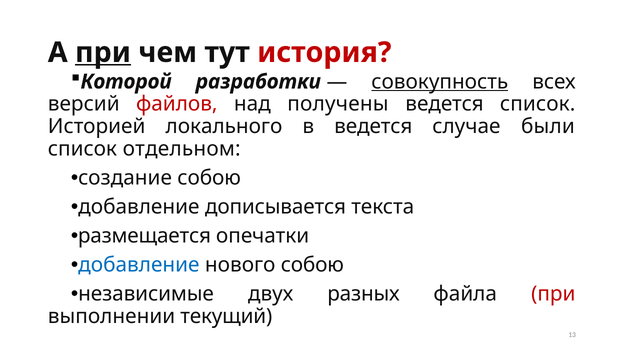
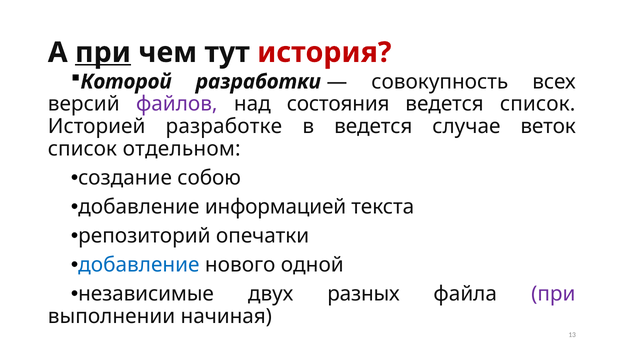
совокупность underline: present -> none (440, 82)
файлов colour: red -> purple (177, 104)
получены: получены -> состояния (338, 104)
локального: локального -> разработке (224, 126)
были: были -> веток (548, 126)
дописывается: дописывается -> информацией (276, 207)
размещается: размещается -> репозиторий (144, 236)
нового собою: собою -> одной (312, 265)
при colour: red -> purple (553, 294)
текущий: текущий -> начиная (226, 316)
